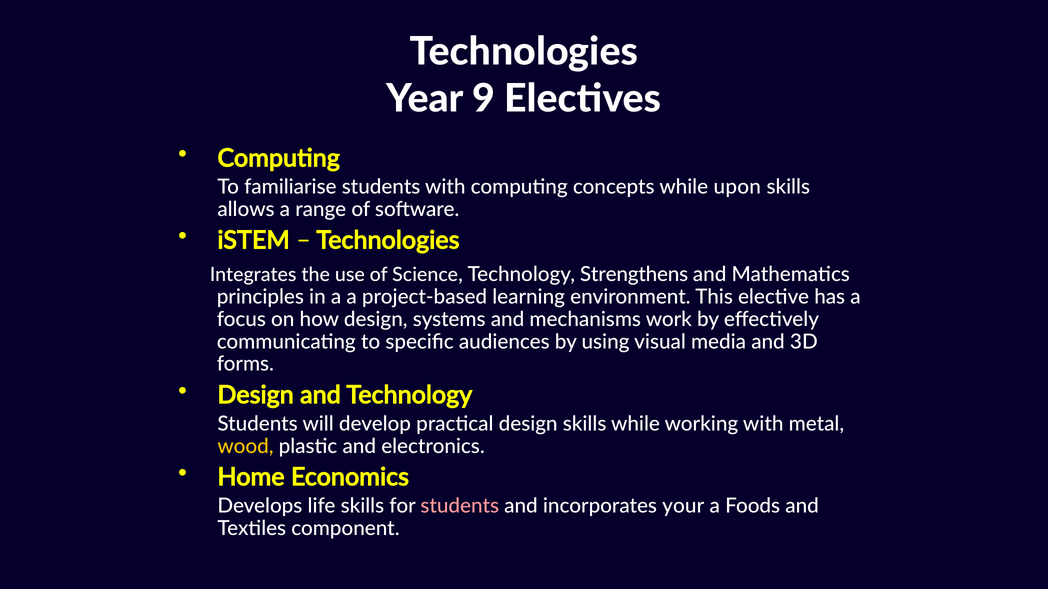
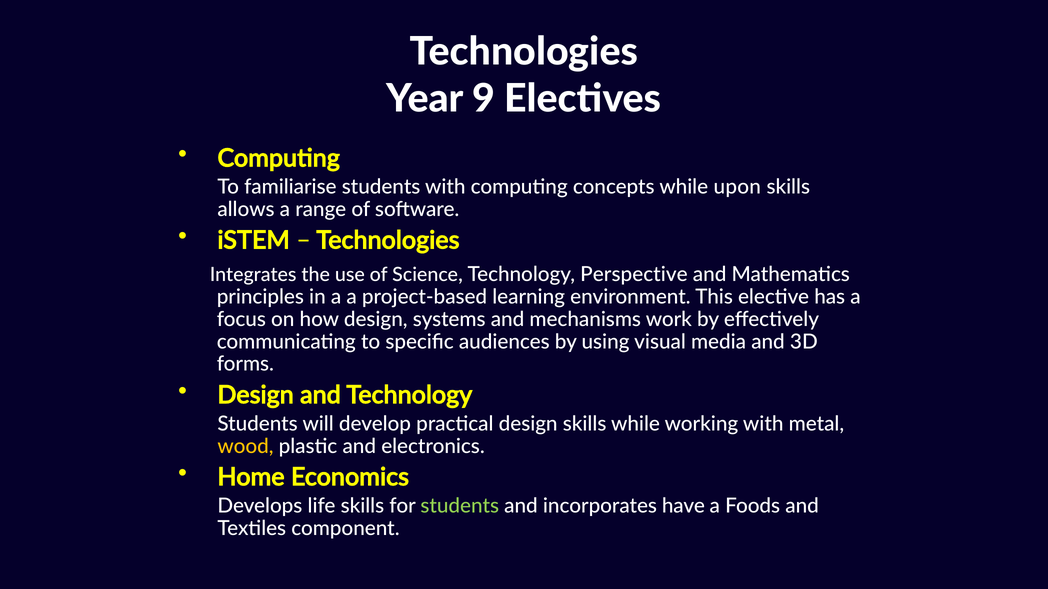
Strengthens: Strengthens -> Perspective (634, 274)
students colour: pink -> light green (460, 506)
your: your -> have (683, 506)
